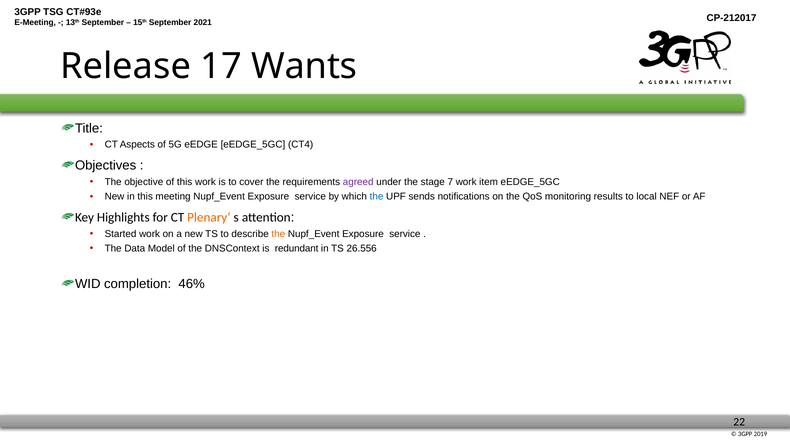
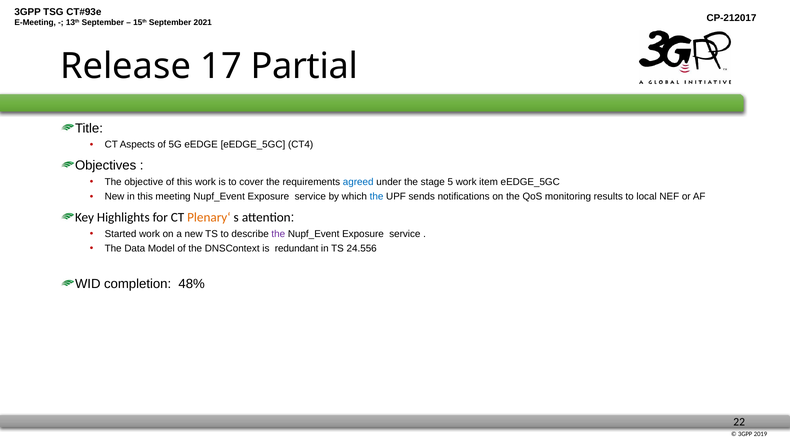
Wants: Wants -> Partial (304, 66)
agreed colour: purple -> blue (358, 182)
7: 7 -> 5 (450, 182)
the colour: orange -> purple (278, 234)
26.556: 26.556 -> 24.556 (362, 249)
46%: 46% -> 48% (192, 284)
